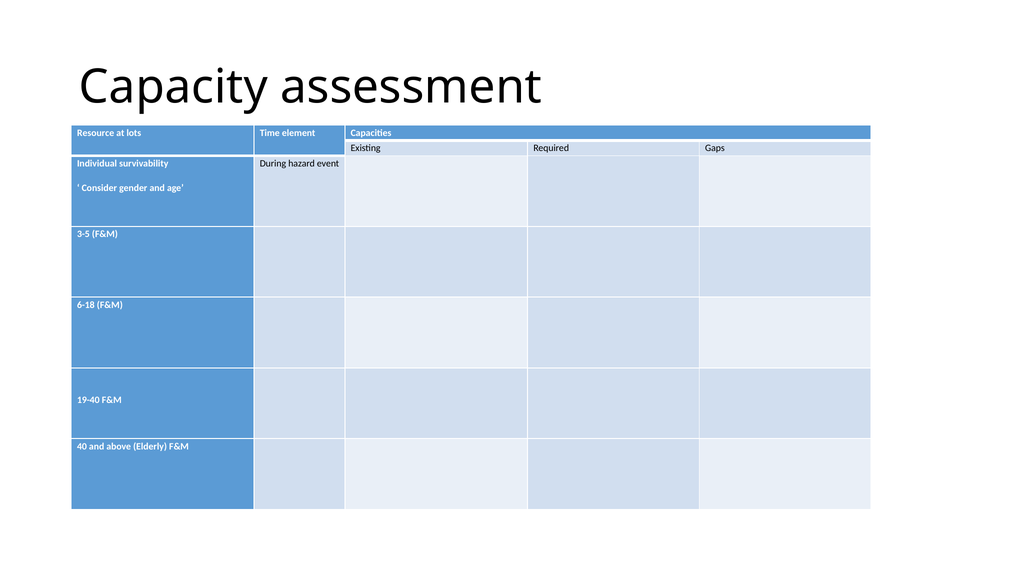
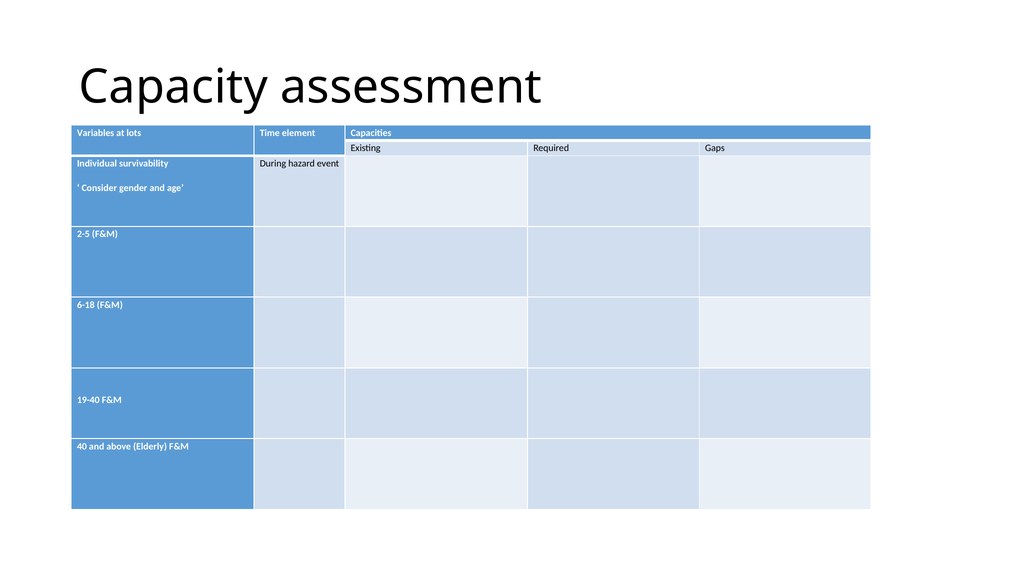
Resource: Resource -> Variables (96, 133)
3-5: 3-5 -> 2-5 (83, 234)
